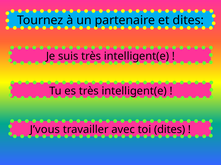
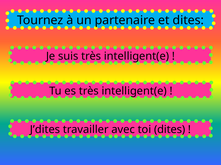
J’vous: J’vous -> J’dites (45, 130)
